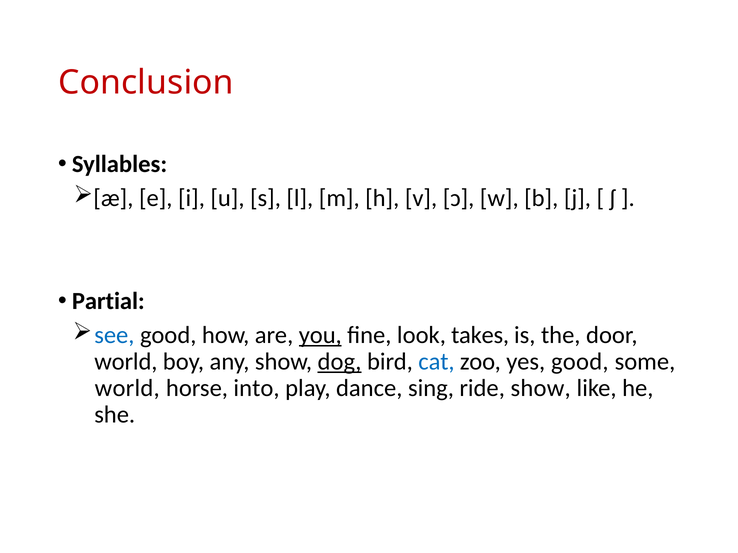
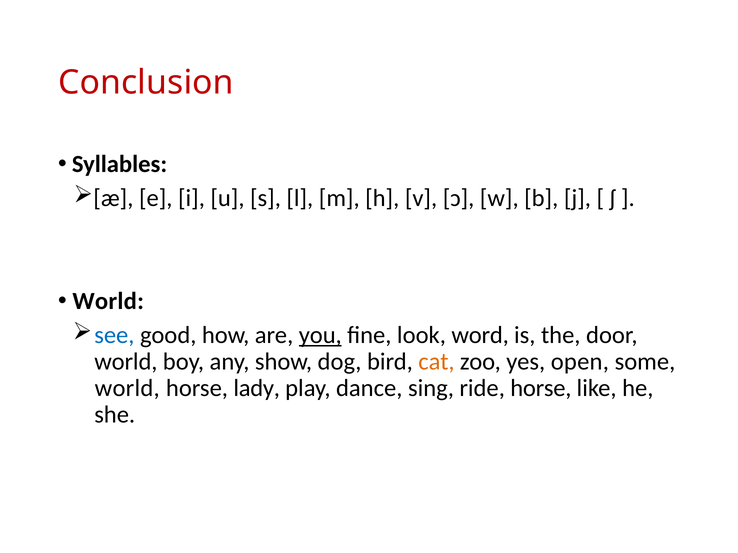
Partial: Partial -> World (108, 301)
takes: takes -> word (480, 335)
dog underline: present -> none (339, 362)
cat colour: blue -> orange (436, 362)
yes good: good -> open (580, 362)
into: into -> lady (257, 389)
ride show: show -> horse (541, 389)
